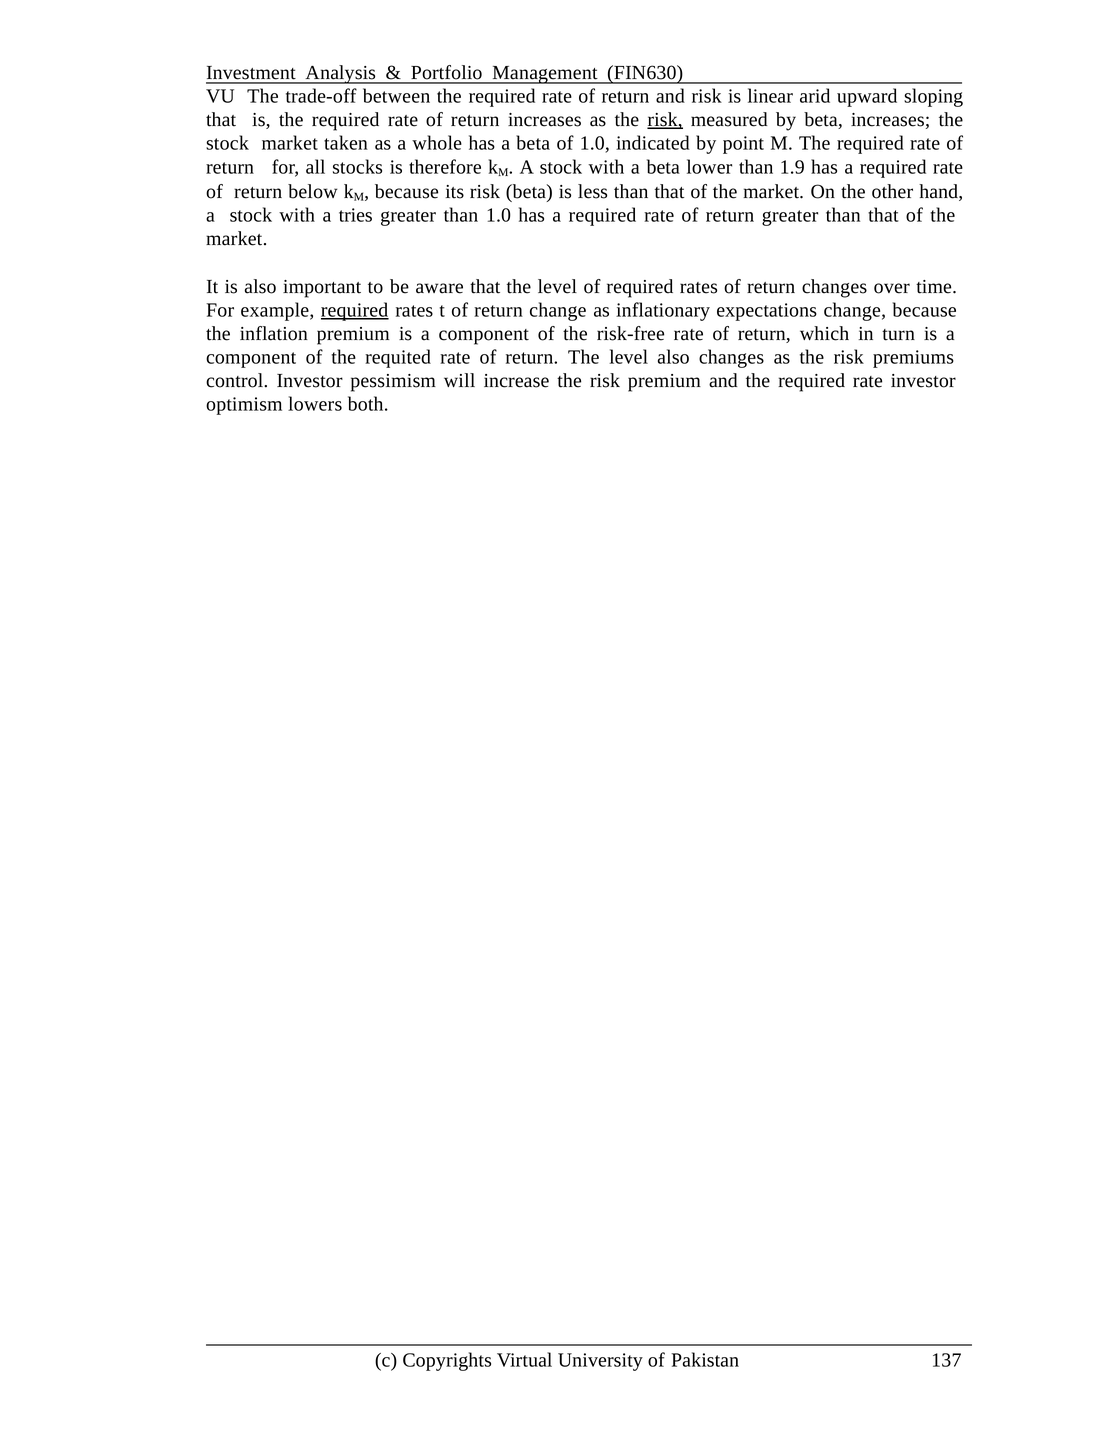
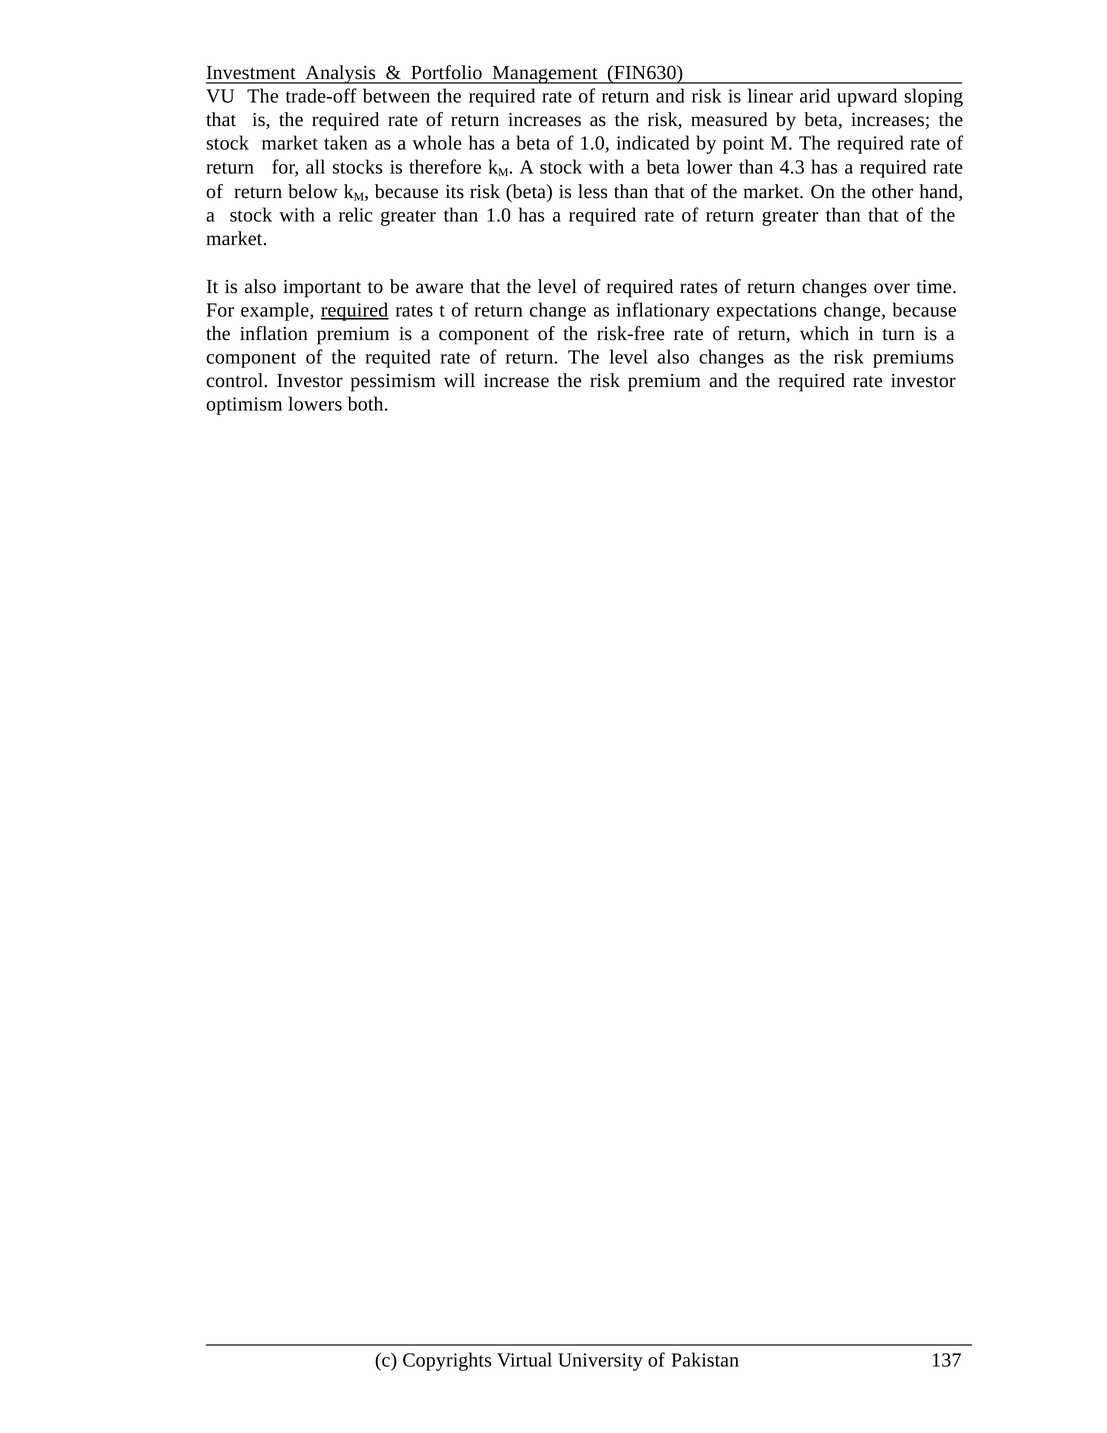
risk underline: present -> none (665, 120)
1.9: 1.9 -> 4.3 (792, 167)
tries: tries -> relic (356, 215)
